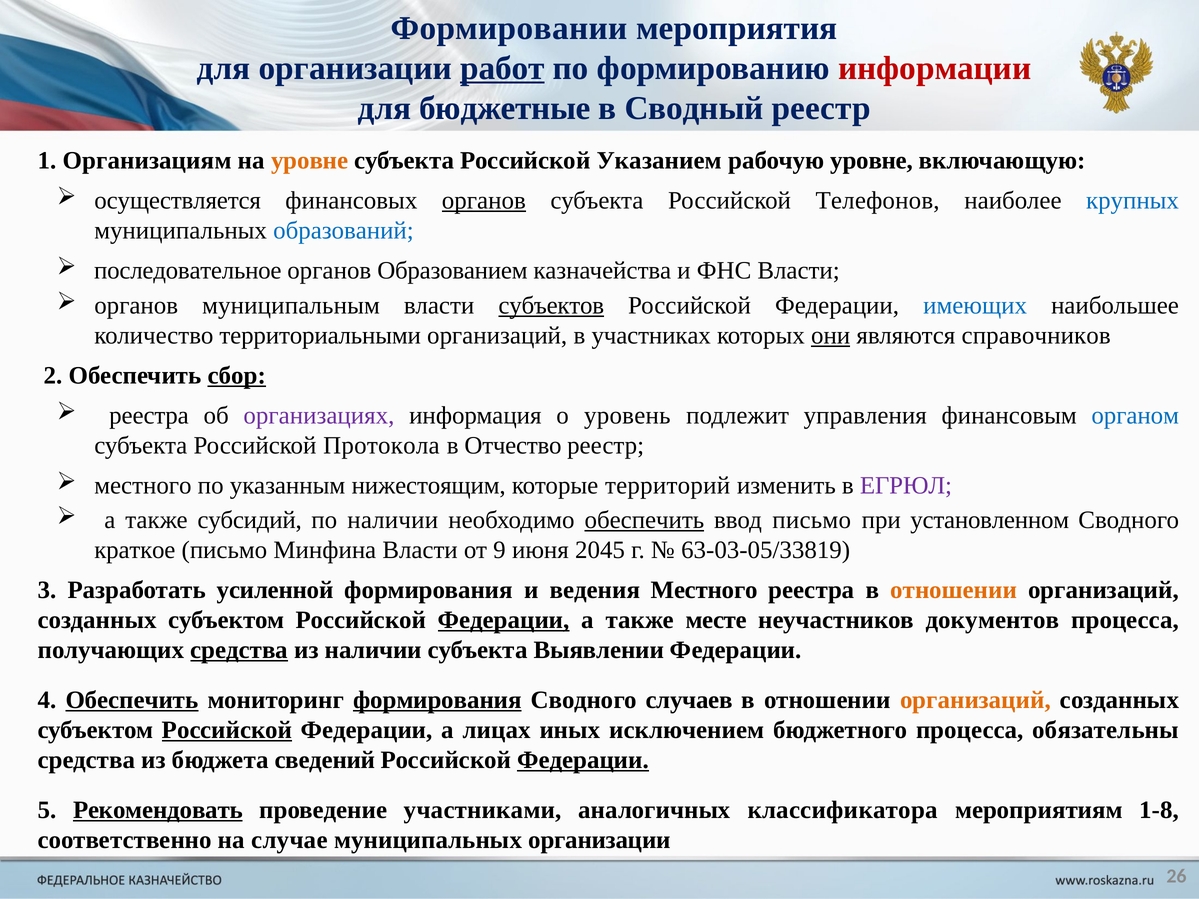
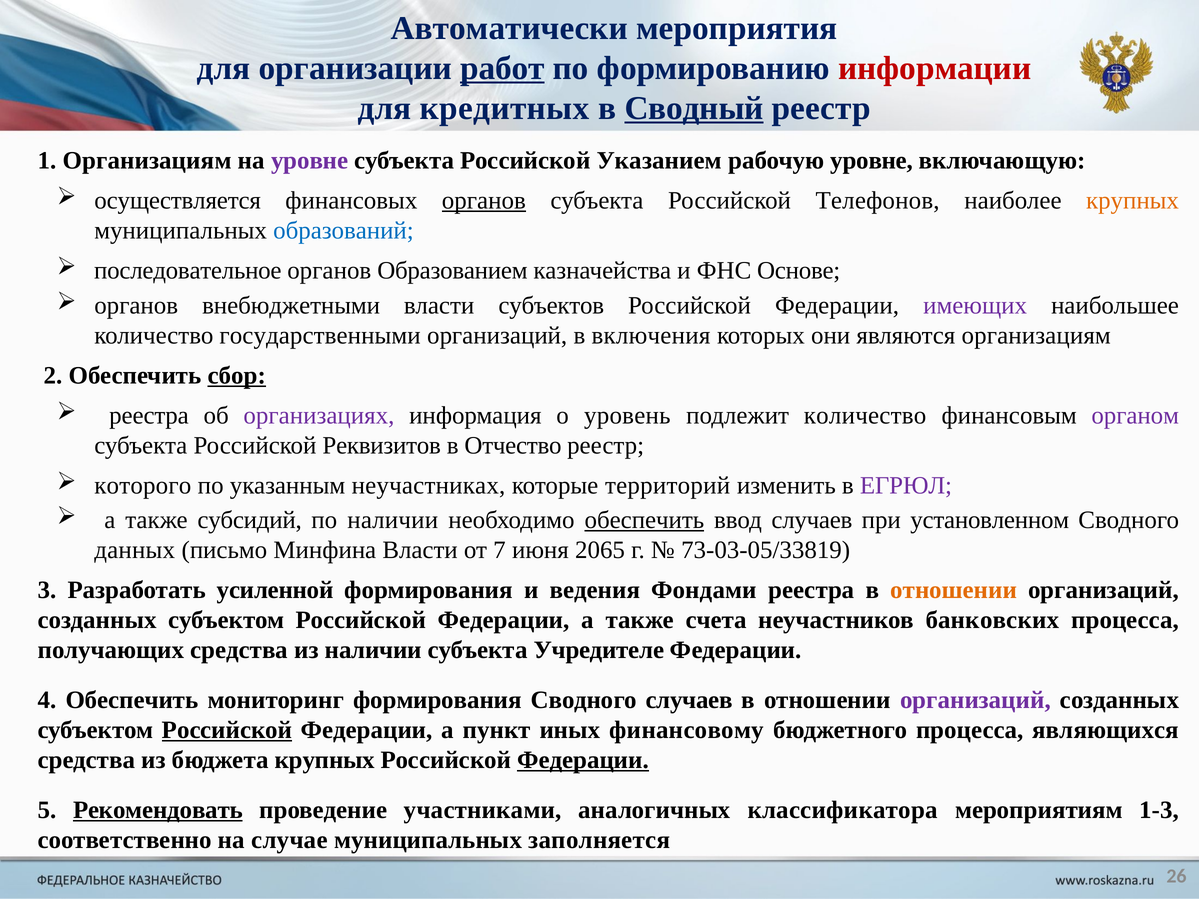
Формировании: Формировании -> Автоматически (509, 28)
бюджетные: бюджетные -> кредитных (505, 108)
Сводный underline: none -> present (694, 108)
уровне colour: orange -> purple (310, 161)
крупных colour: blue -> orange (1133, 201)
ФНС Власти: Власти -> Основе (799, 271)
муниципальным: муниципальным -> внебюджетными (291, 306)
субъектов underline: present -> none (551, 306)
имеющих colour: blue -> purple (975, 306)
территориальными: территориальными -> государственными (320, 336)
участниках: участниках -> включения (651, 336)
они underline: present -> none (831, 336)
являются справочников: справочников -> организациям (1036, 336)
подлежит управления: управления -> количество (865, 415)
органом colour: blue -> purple (1135, 415)
Протокола: Протокола -> Реквизитов (382, 445)
местного: местного -> которого (143, 485)
нижестоящим: нижестоящим -> неучастниках (428, 485)
ввод письмо: письмо -> случаев (812, 520)
краткое: краткое -> данных (135, 550)
9: 9 -> 7 (499, 550)
2045: 2045 -> 2065 (600, 550)
63-03-05/33819: 63-03-05/33819 -> 73-03-05/33819 (766, 550)
ведения Местного: Местного -> Фондами (704, 590)
Федерации underline: present -> none (504, 620)
месте: месте -> счета (716, 620)
документов: документов -> банковских (992, 620)
средства underline: present -> none (239, 650)
Выявлении: Выявлении -> Учредителе (599, 650)
Обеспечить underline: present -> none (132, 700)
формирования underline: present -> none (437, 700)
организаций colour: orange -> purple (975, 700)
лицах: лицах -> пункт (497, 730)
исключением: исключением -> финансовому (687, 730)
обязательны: обязательны -> являющихся (1106, 730)
бюджета сведений: сведений -> крупных (325, 760)
1-8: 1-8 -> 1-3 (1159, 810)
муниципальных организации: организации -> заполняется (599, 840)
